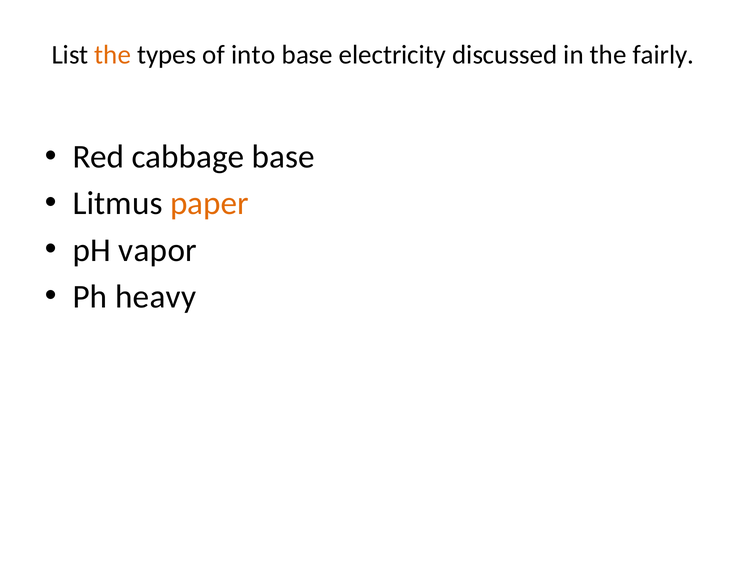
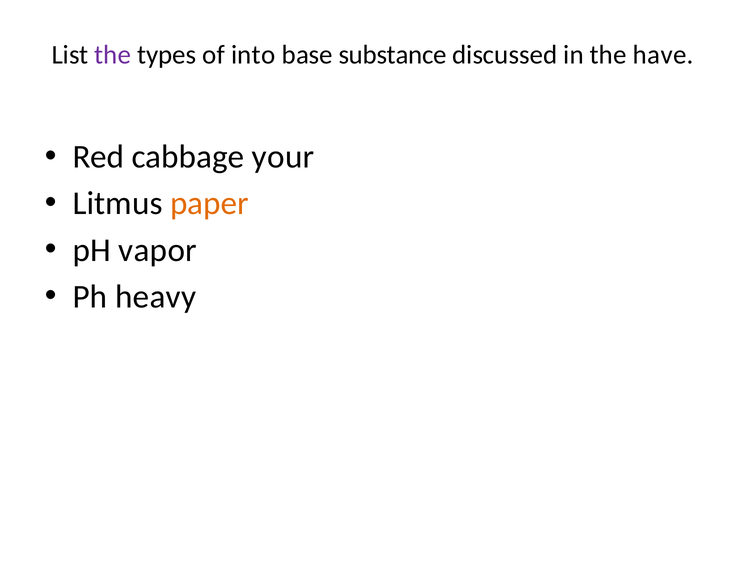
the colour: orange -> purple (113, 55)
electricity: electricity -> substance (393, 55)
fairly: fairly -> have (663, 55)
cabbage base: base -> your (283, 157)
